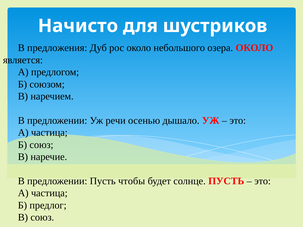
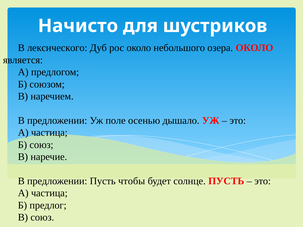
предложения: предложения -> лексического (57, 48)
речи: речи -> поле (116, 121)
